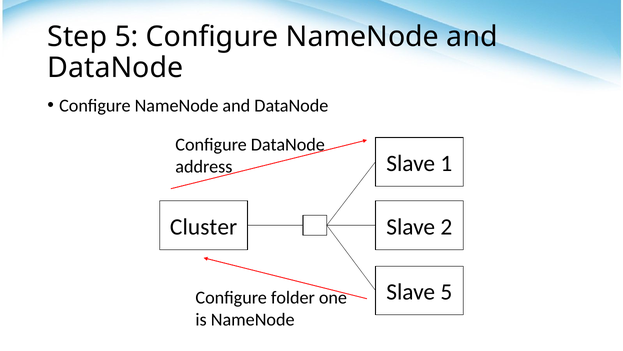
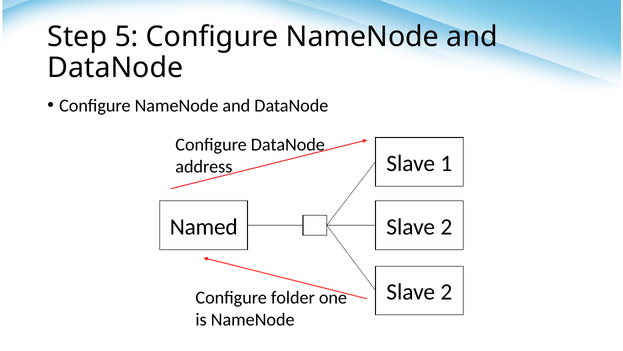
Cluster: Cluster -> Named (204, 227)
5: 5 -> 2 (446, 292)
